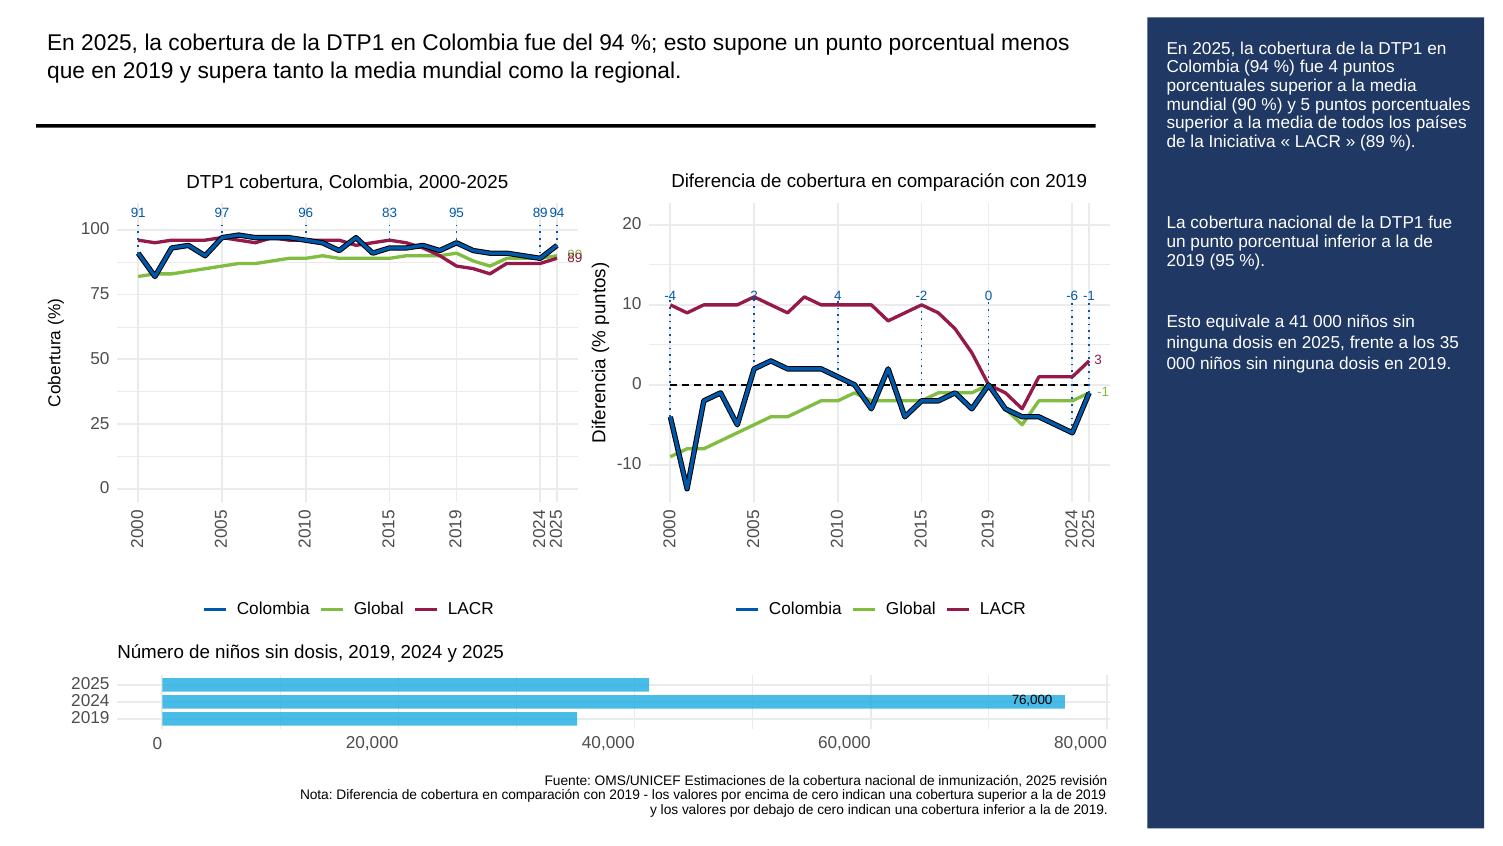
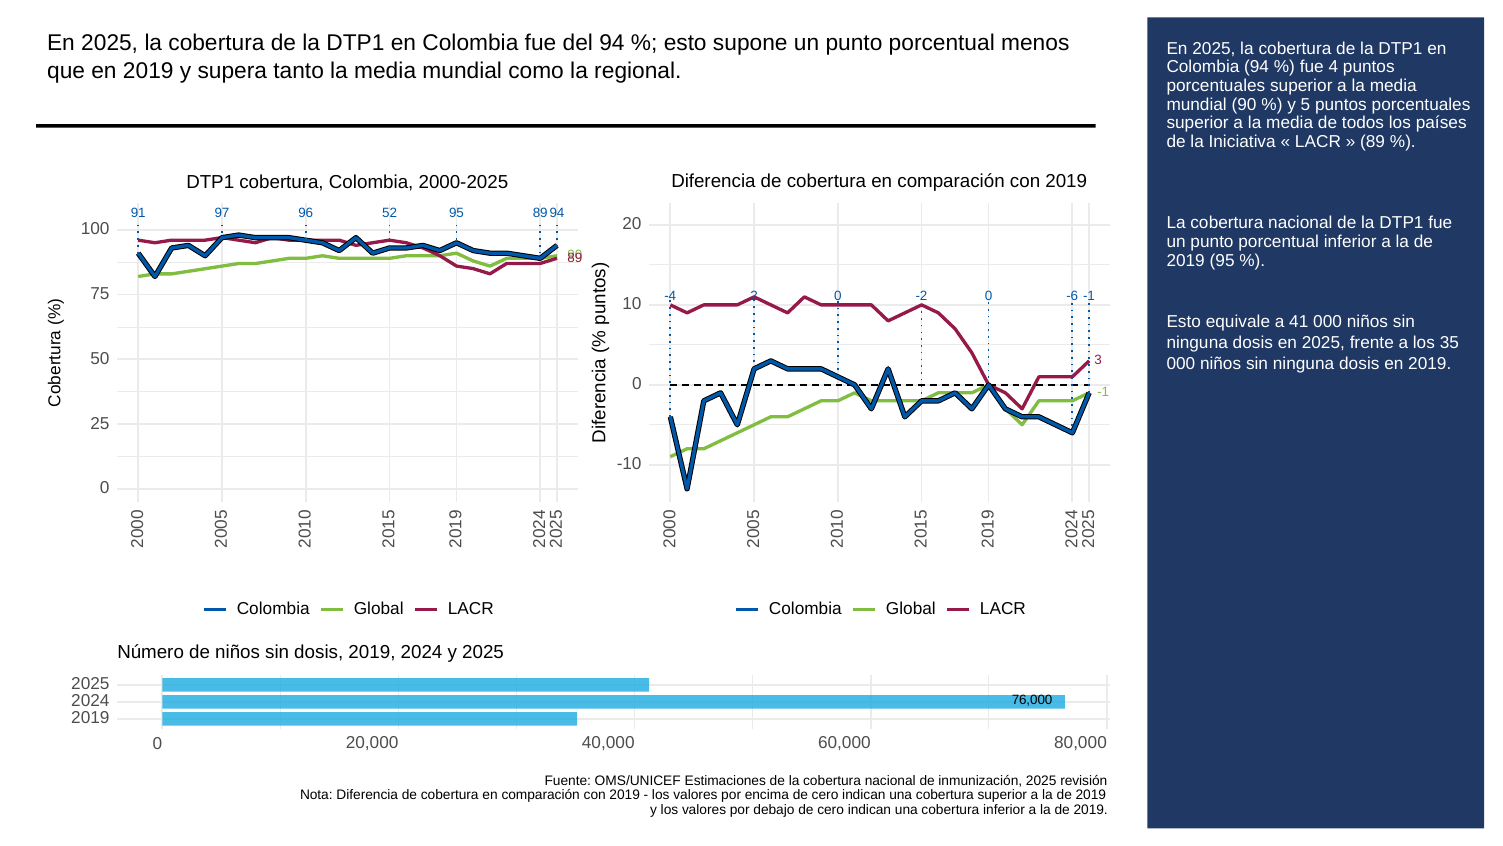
83: 83 -> 52 (390, 213)
-4 2 4: 4 -> 0 (838, 296)
